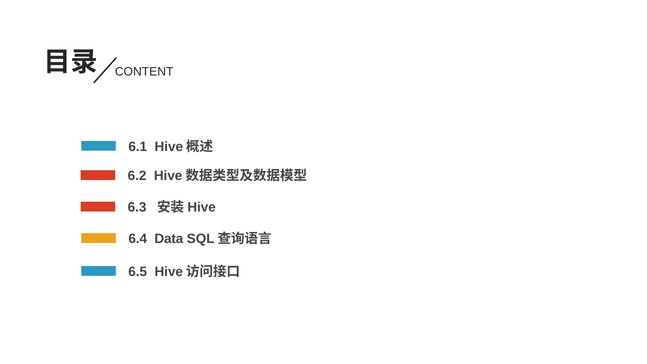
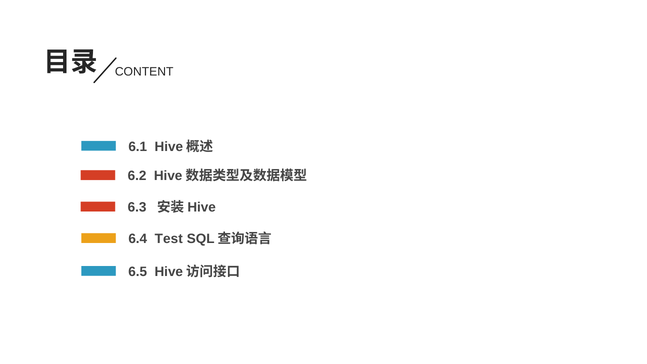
Data: Data -> Test (169, 239)
